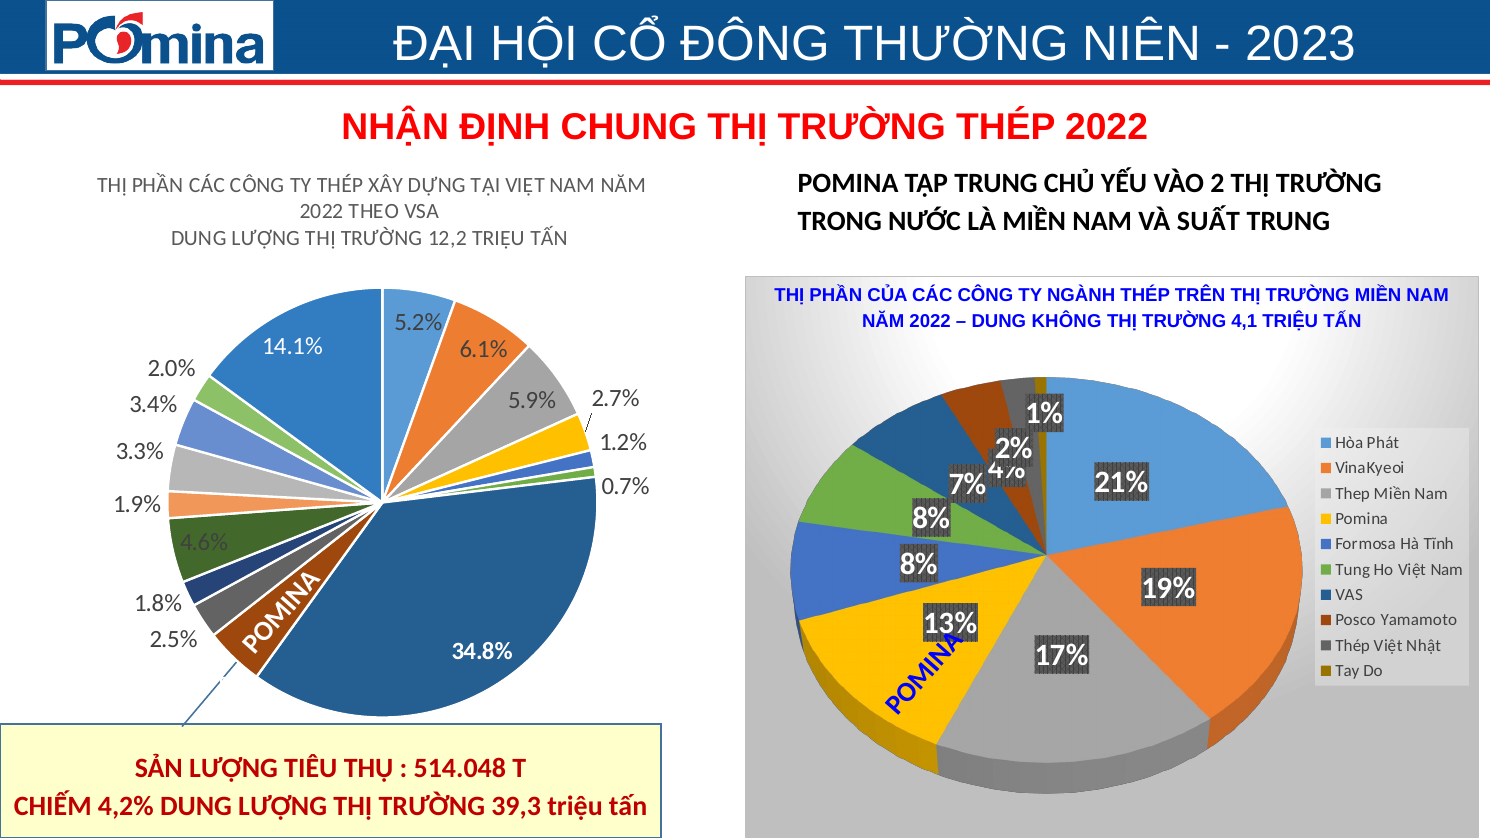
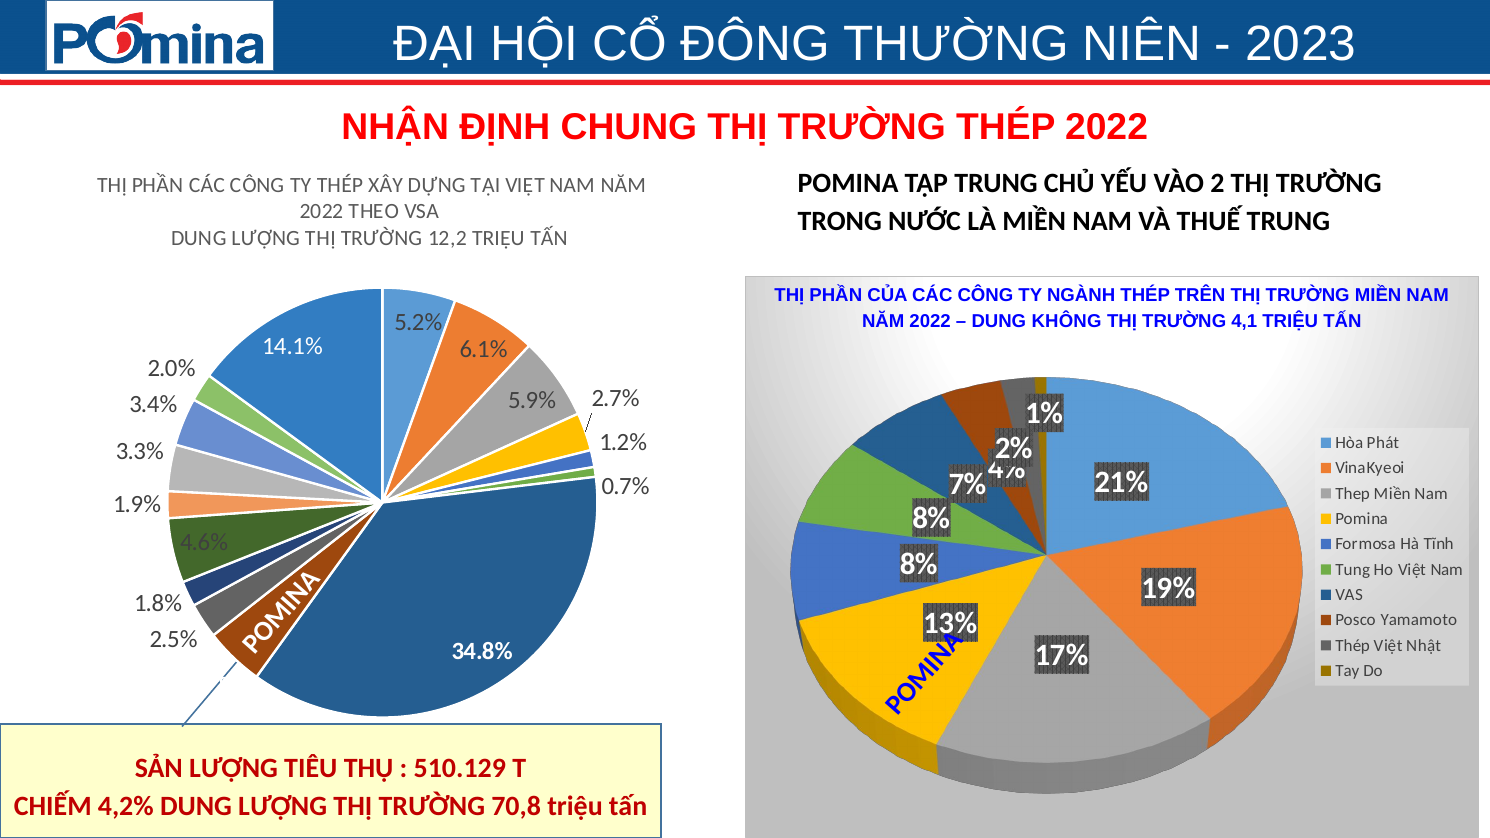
SUẤT: SUẤT -> THUẾ (1208, 222)
514.048: 514.048 -> 510.129 (460, 768)
39,3: 39,3 -> 70,8 (516, 807)
